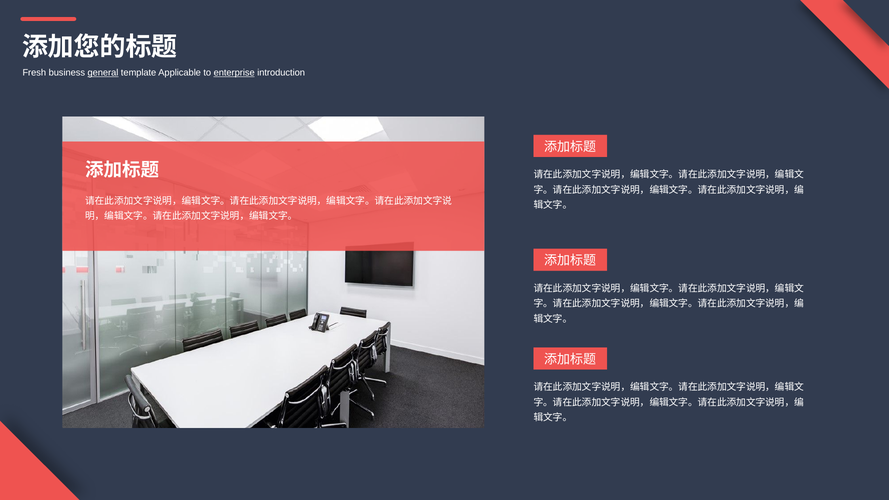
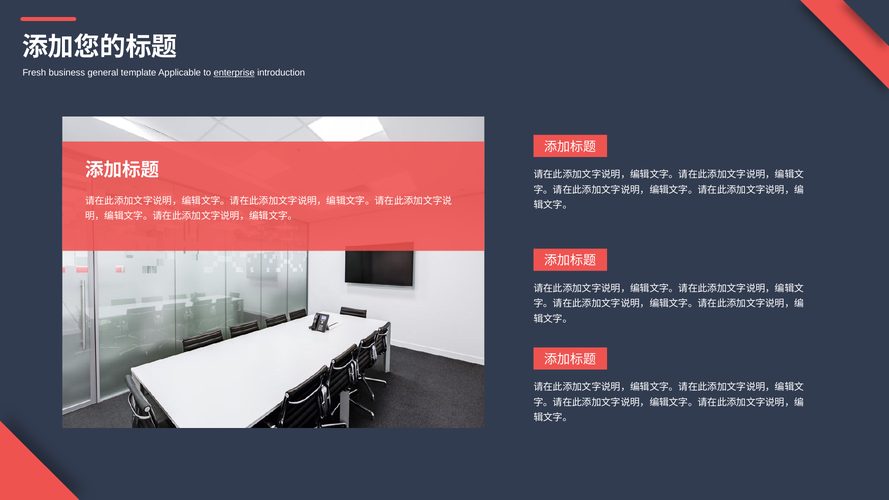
general underline: present -> none (103, 73)
